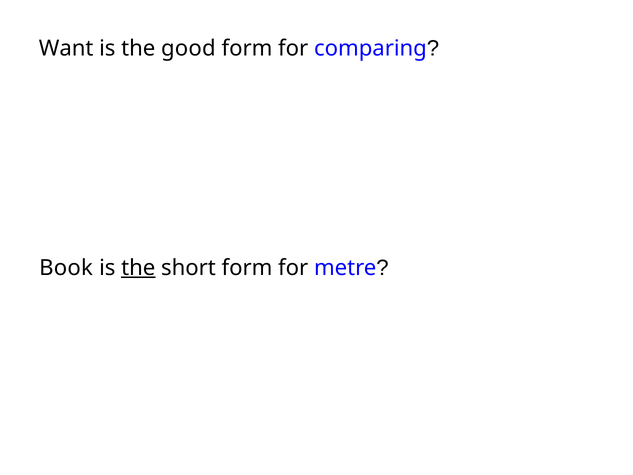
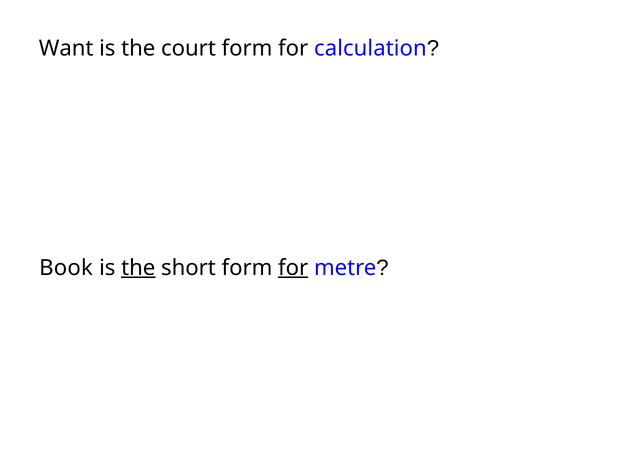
good: good -> court (188, 48)
comparing: comparing -> calculation (370, 48)
for underline: none -> present (293, 268)
